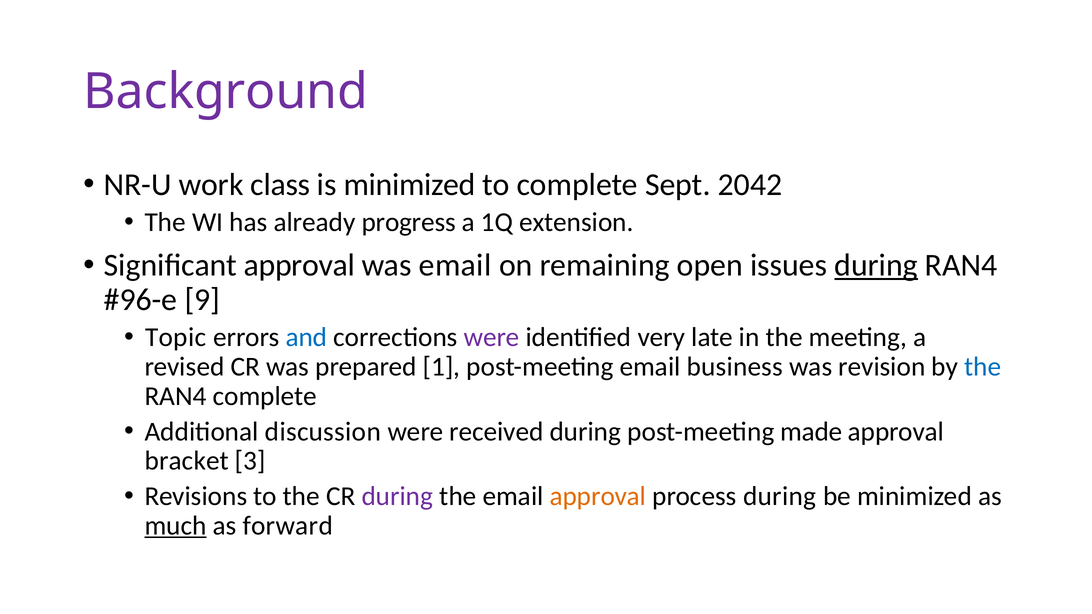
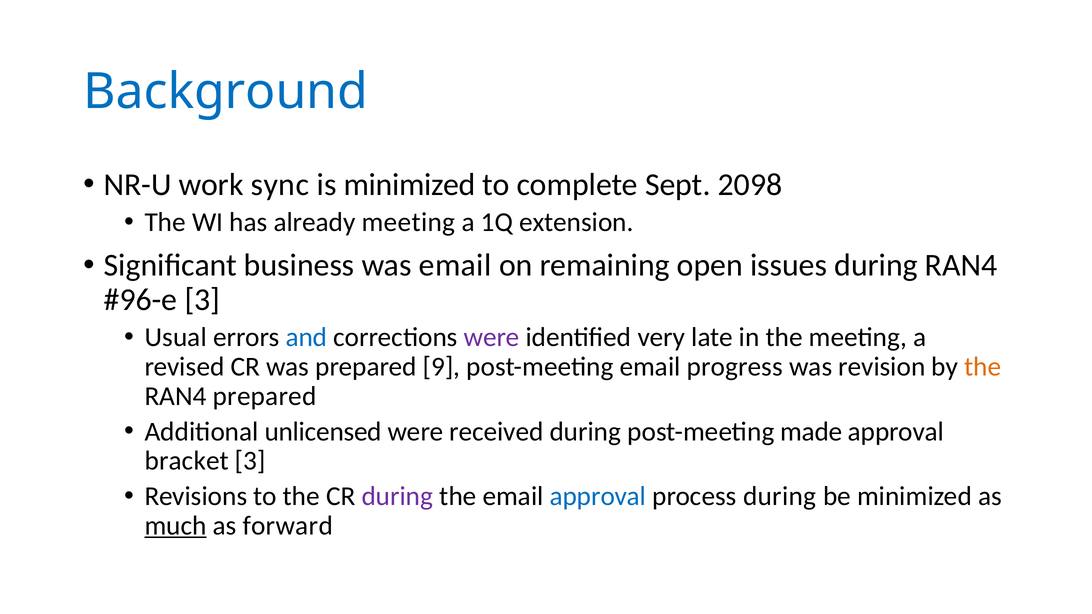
Background colour: purple -> blue (226, 92)
class: class -> sync (280, 185)
2042: 2042 -> 2098 (750, 185)
already progress: progress -> meeting (408, 222)
Significant approval: approval -> business (299, 266)
during underline: present -> none (876, 266)
9: 9 -> 3 (202, 300)
Topic: Topic -> Usual (176, 338)
1: 1 -> 9 (442, 367)
business: business -> progress (735, 367)
the colour: blue -> orange (983, 367)
RAN4 complete: complete -> prepared (265, 397)
discussion: discussion -> unlicensed (323, 432)
approval colour: orange -> blue (598, 496)
